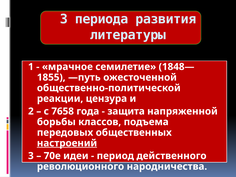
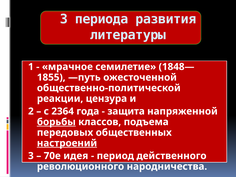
7658: 7658 -> 2364 (63, 111)
борьбы underline: none -> present (56, 122)
идеи: идеи -> идея (76, 156)
